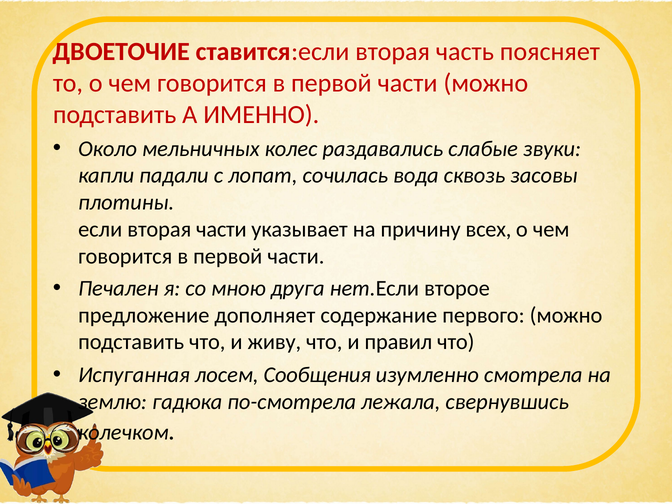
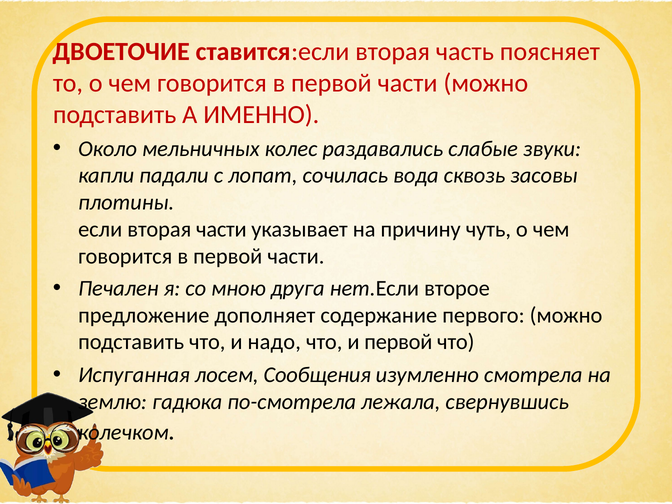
всех: всех -> чуть (488, 229)
живу: живу -> надо (274, 342)
и правил: правил -> первой (398, 342)
